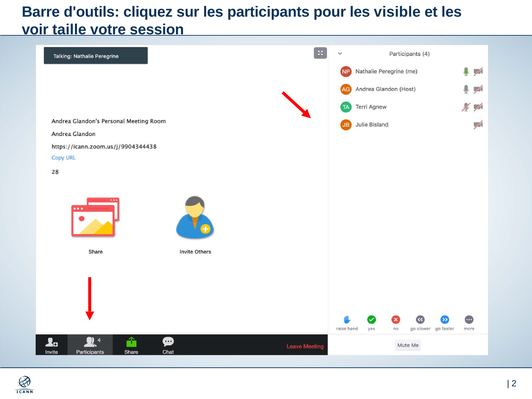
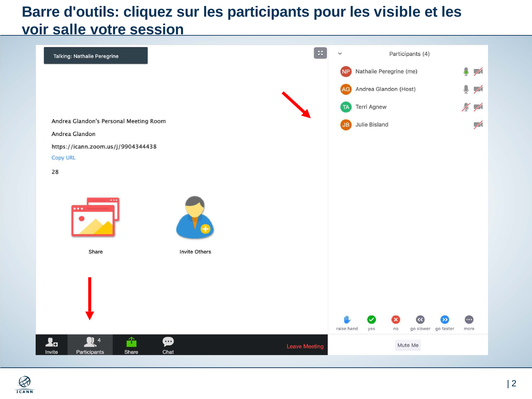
taille: taille -> salle (69, 30)
